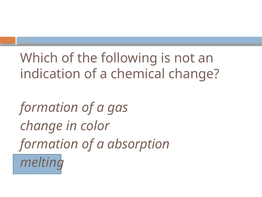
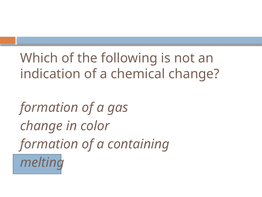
absorption: absorption -> containing (139, 144)
